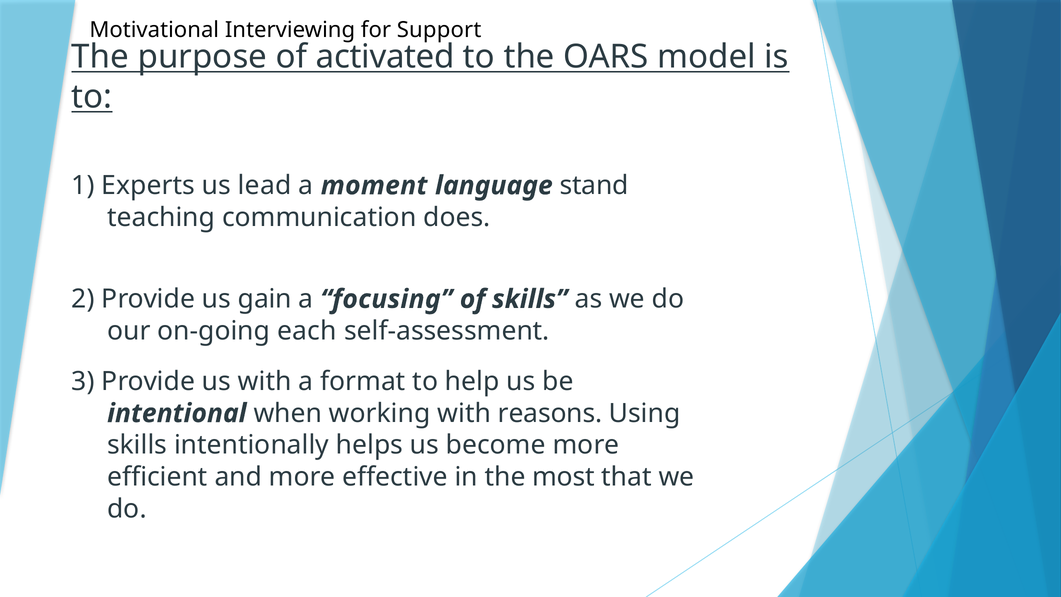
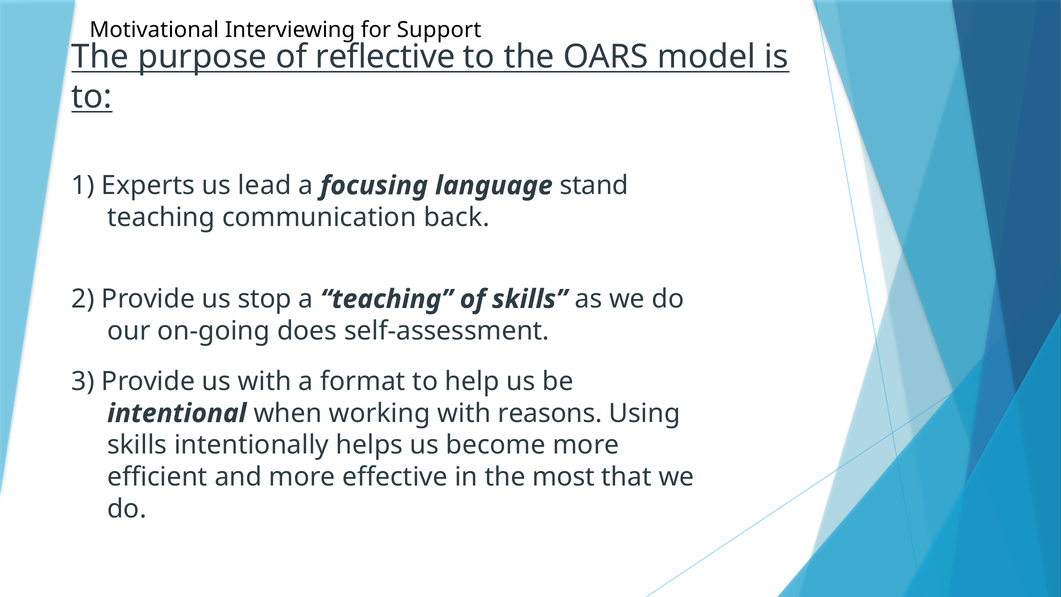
activated: activated -> reflective (385, 57)
moment: moment -> focusing (374, 186)
does: does -> back (457, 217)
gain: gain -> stop (265, 299)
a focusing: focusing -> teaching (387, 299)
each: each -> does (307, 331)
